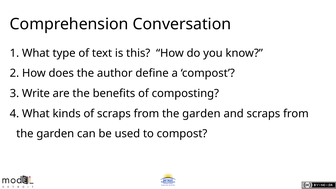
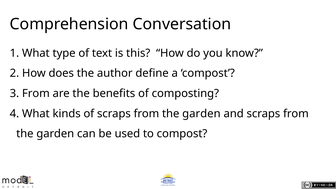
Write: Write -> From (36, 93)
